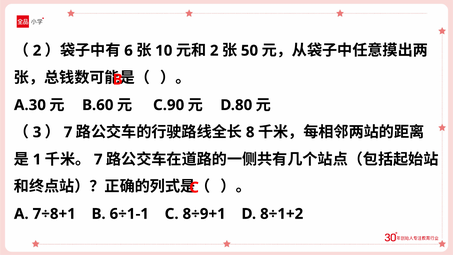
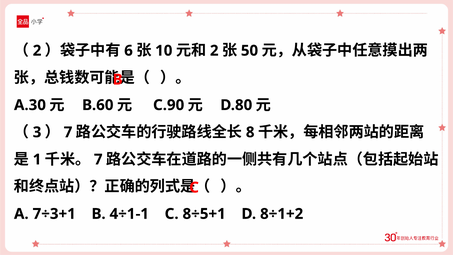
7÷8+1: 7÷8+1 -> 7÷3+1 (54, 214)
6÷1-1: 6÷1-1 -> 4÷1-1 (129, 214)
8÷9+1: 8÷9+1 -> 8÷5+1 (204, 214)
